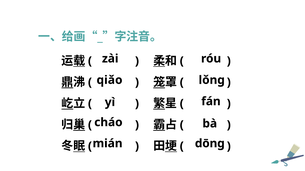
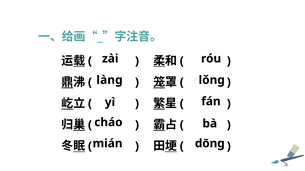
qiǎo: qiǎo -> làng (110, 80)
